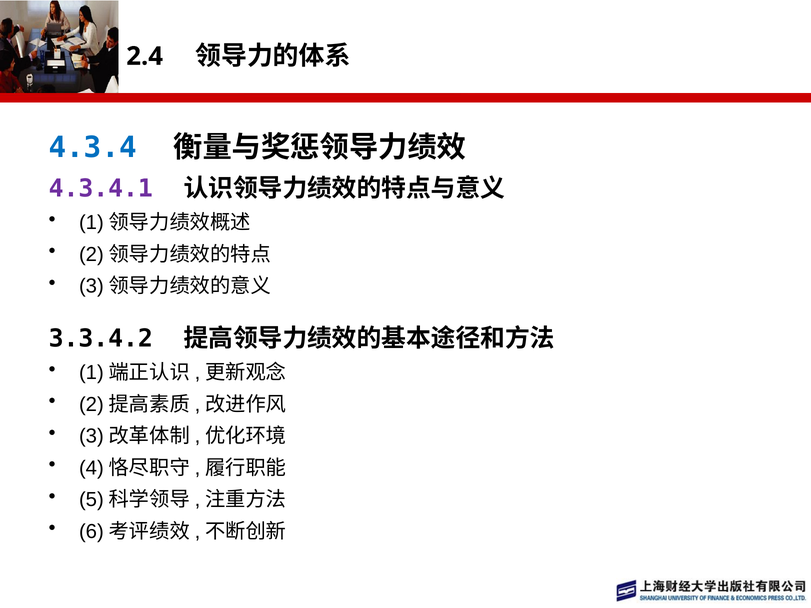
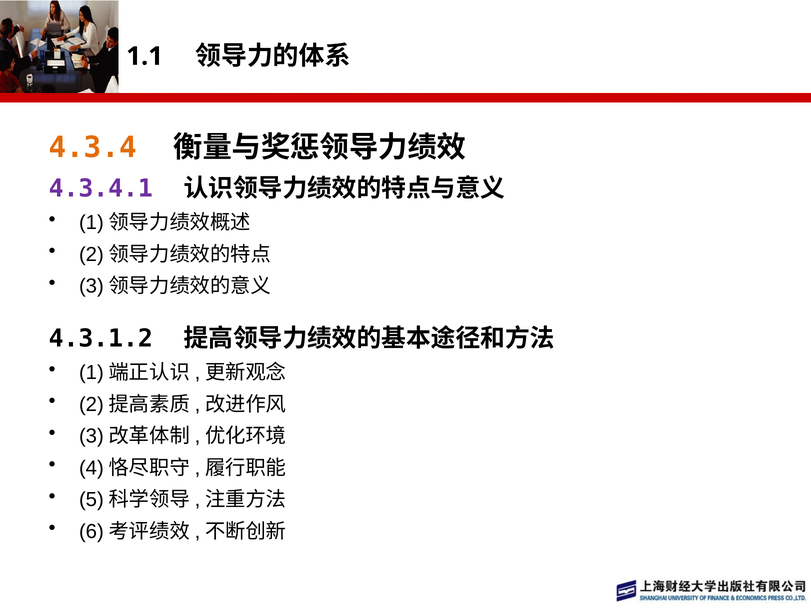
2.4: 2.4 -> 1.1 (145, 56)
4.3.4 colour: blue -> orange (93, 147)
3.3.4.2: 3.3.4.2 -> 4.3.1.2 (101, 339)
